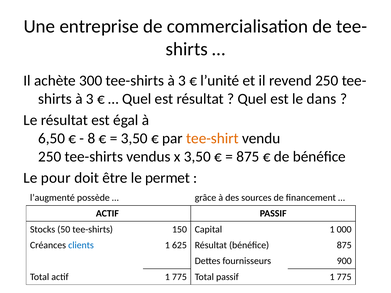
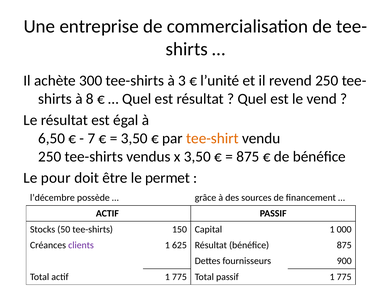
3: 3 -> 8 (90, 99)
dans: dans -> vend (322, 99)
8: 8 -> 7 (91, 138)
l’augmenté: l’augmenté -> l’décembre (52, 198)
clients colour: blue -> purple (81, 245)
